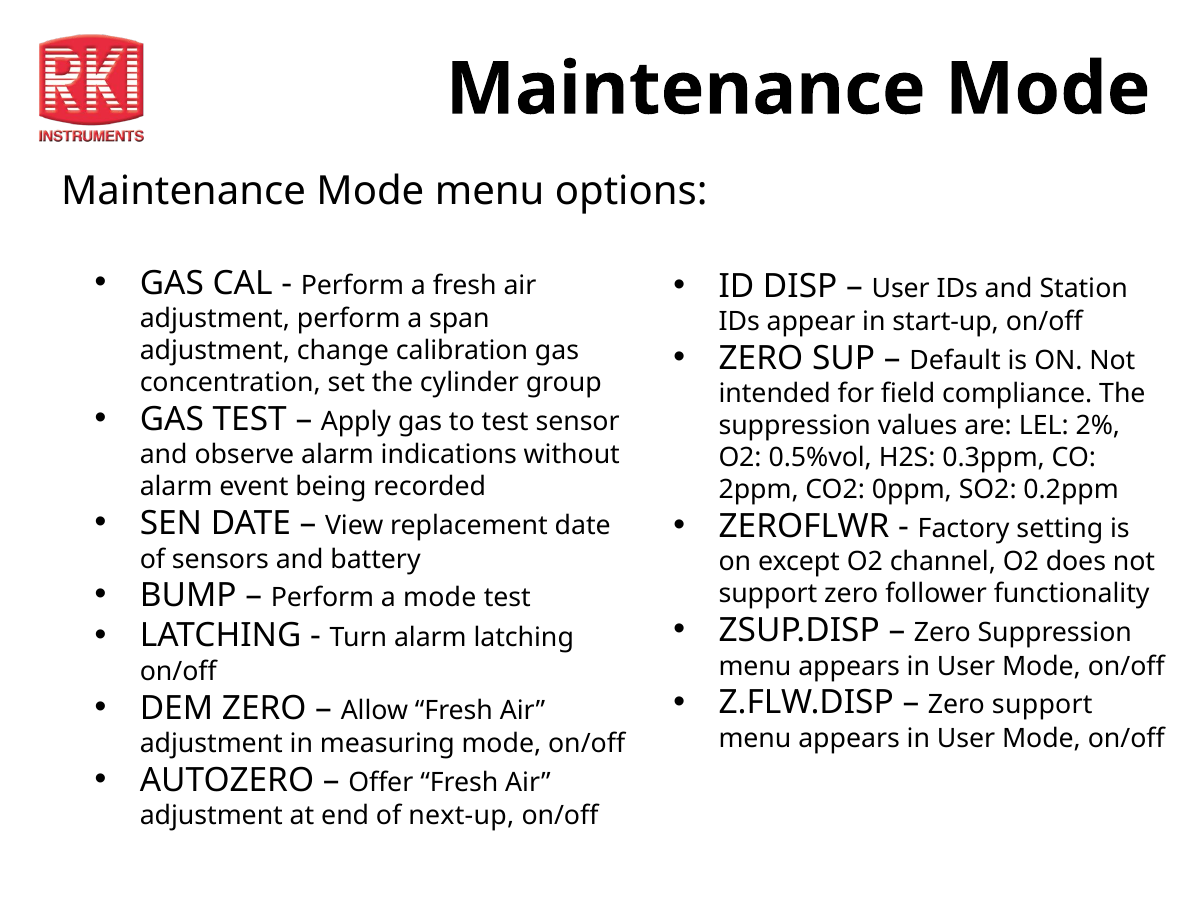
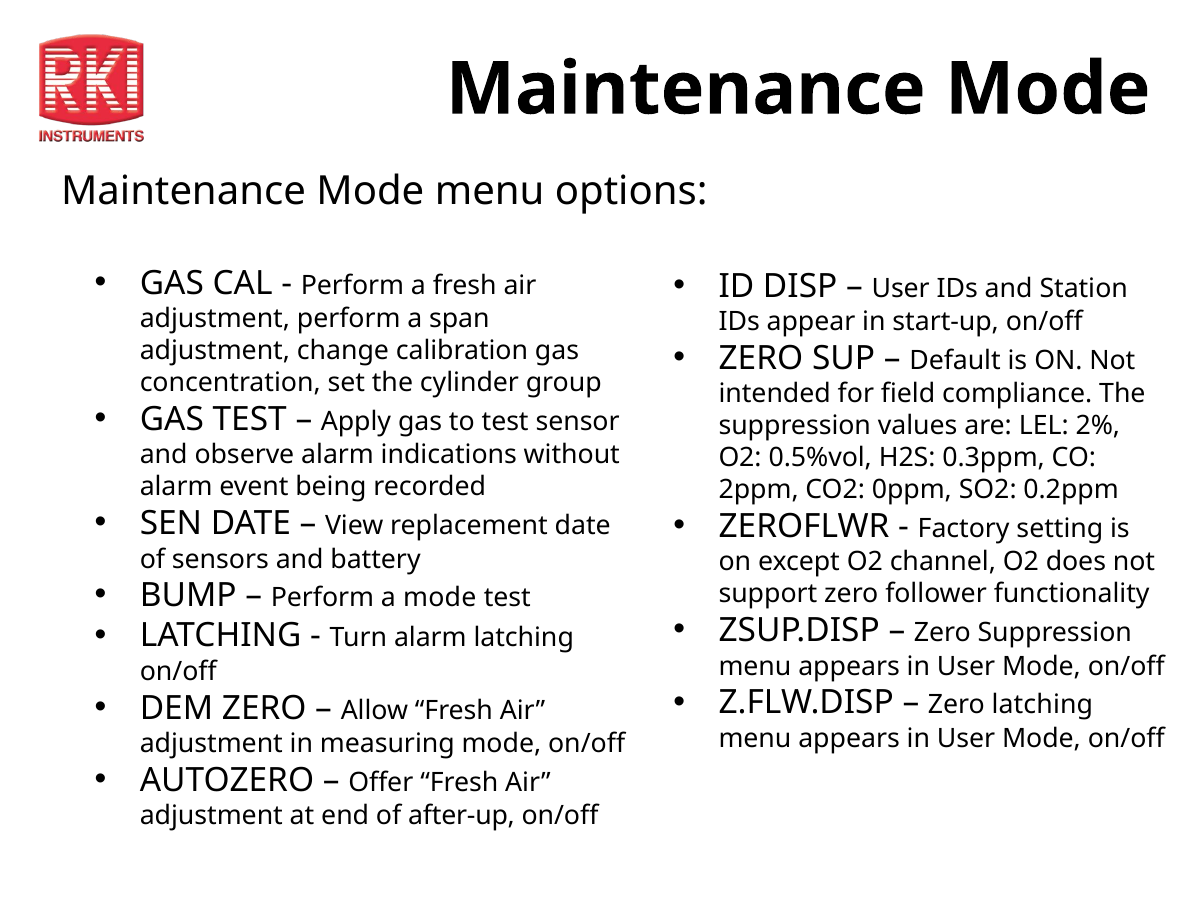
Zero support: support -> latching (1042, 705)
next-up: next-up -> after-up (462, 816)
